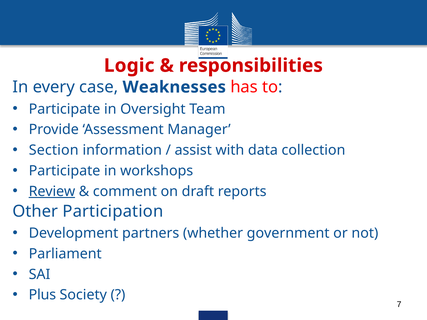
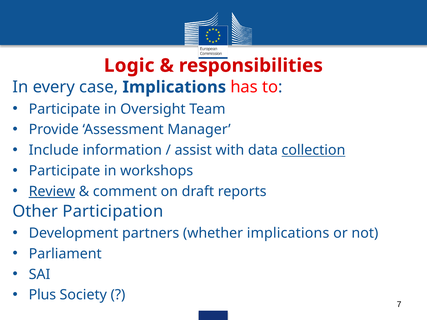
case Weaknesses: Weaknesses -> Implications (174, 87)
Section: Section -> Include (54, 150)
collection underline: none -> present (313, 150)
whether government: government -> implications (288, 233)
